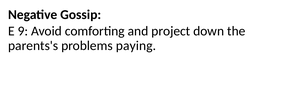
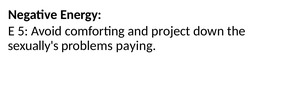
Gossip: Gossip -> Energy (81, 15)
9: 9 -> 5 (23, 31)
parents's: parents's -> sexually's (33, 46)
